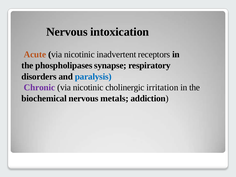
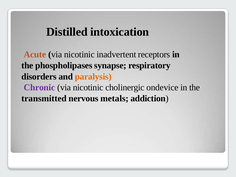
Nervous: Nervous -> Distilled (67, 32)
paralysis colour: blue -> orange (93, 77)
irritation: irritation -> ondevice (162, 87)
biochemical: biochemical -> transmitted (44, 98)
